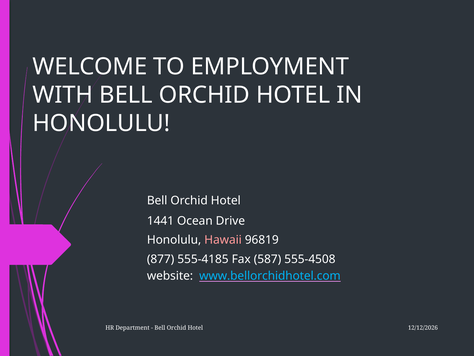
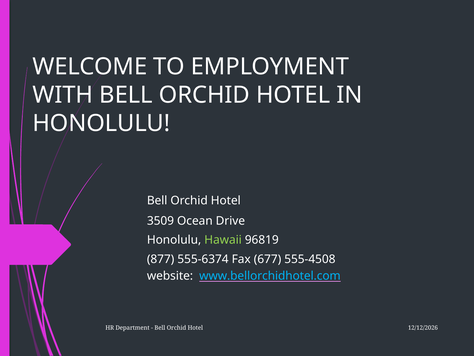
1441: 1441 -> 3509 (160, 220)
Hawaii colour: pink -> light green (223, 240)
555-4185: 555-4185 -> 555-6374 (203, 259)
587: 587 -> 677 (268, 259)
